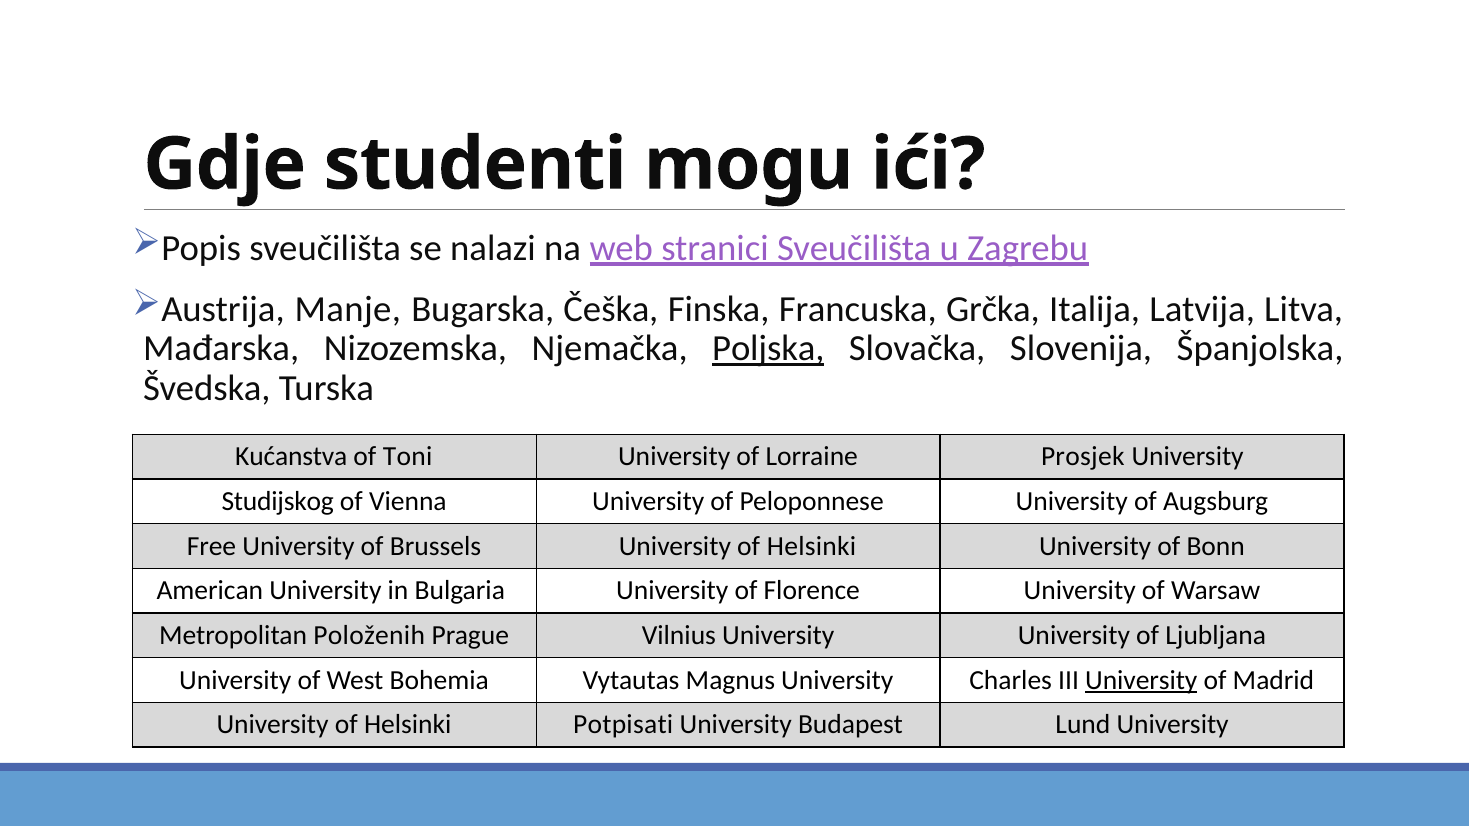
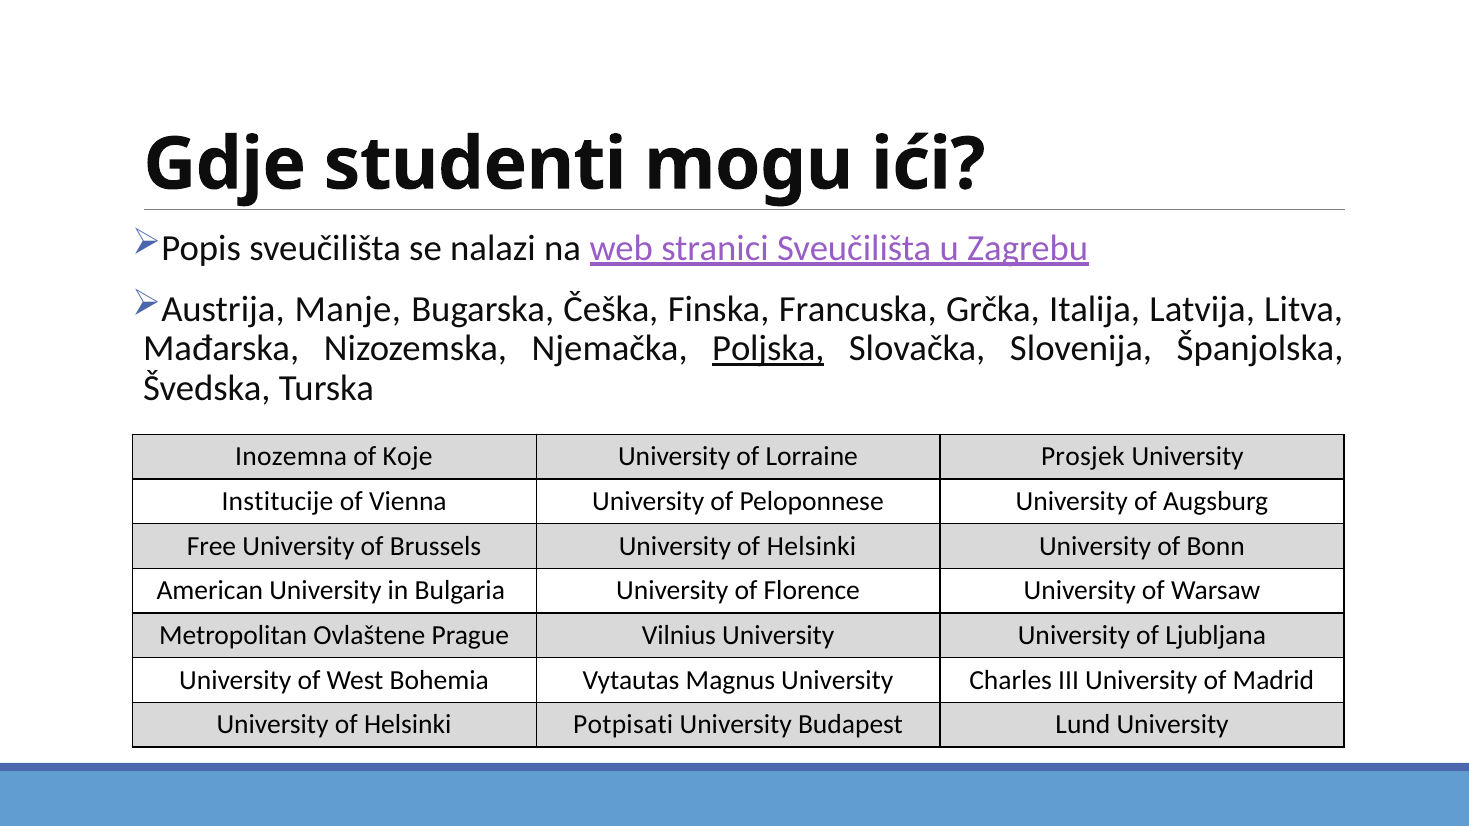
Kućanstva: Kućanstva -> Inozemna (291, 457)
Toni: Toni -> Koje (408, 457)
Studijskog: Studijskog -> Institucije (277, 502)
Položenih: Položenih -> Ovlaštene (369, 636)
University underline: present -> none (1141, 680)
